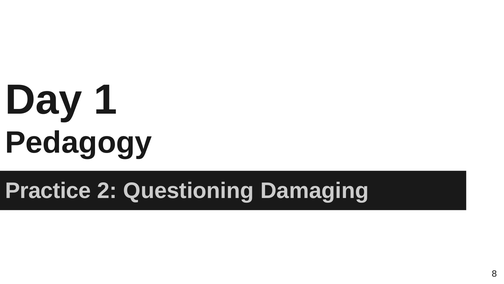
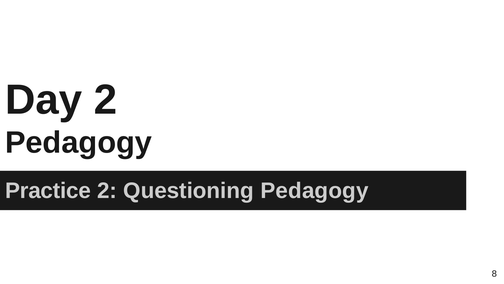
Day 1: 1 -> 2 (105, 100)
Questioning Damaging: Damaging -> Pedagogy (315, 190)
